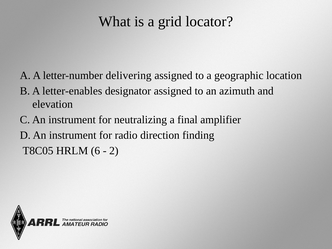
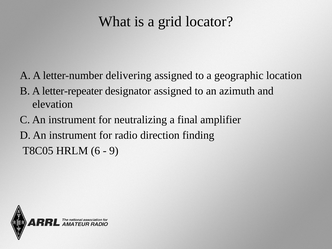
letter-enables: letter-enables -> letter-repeater (72, 91)
2: 2 -> 9 (114, 151)
